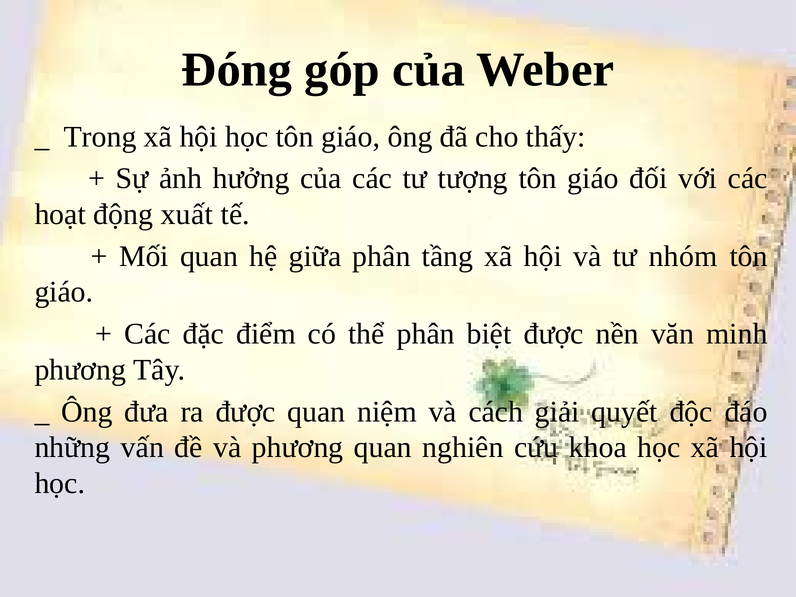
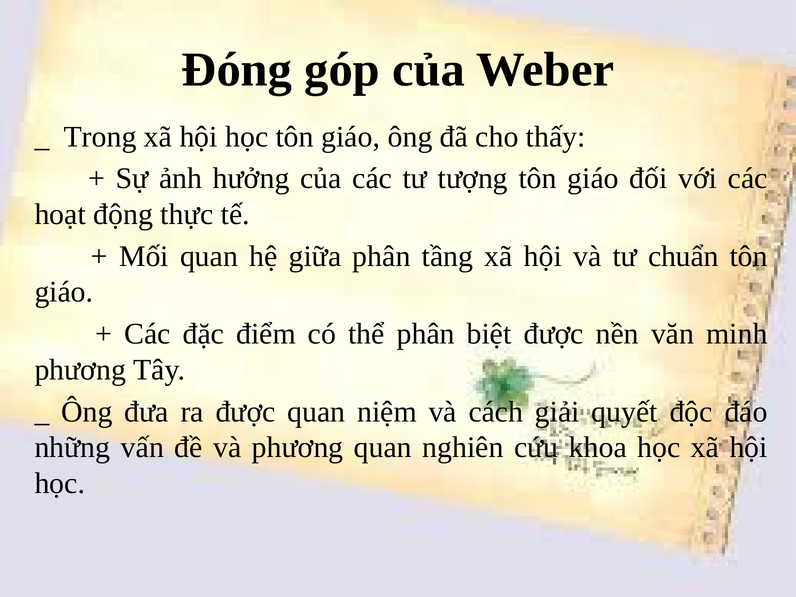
xuất: xuất -> thực (187, 214)
nhóm: nhóm -> chuẩn (683, 256)
